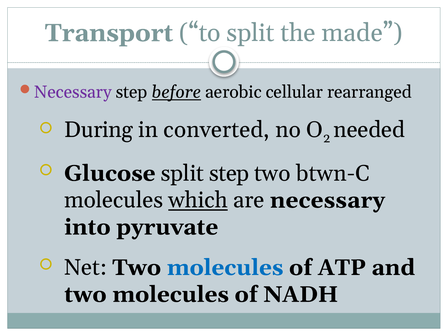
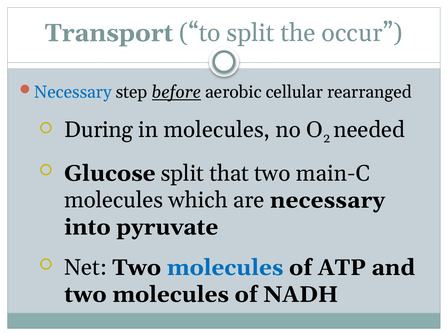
made: made -> occur (362, 33)
Necessary colour: purple -> blue (73, 92)
in converted: converted -> molecules (217, 130)
split step: step -> that (229, 173)
btwn-C: btwn-C -> main-C (333, 173)
which underline: present -> none (198, 200)
